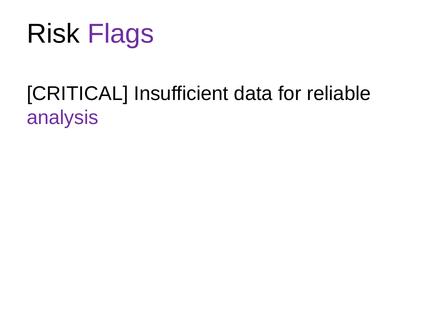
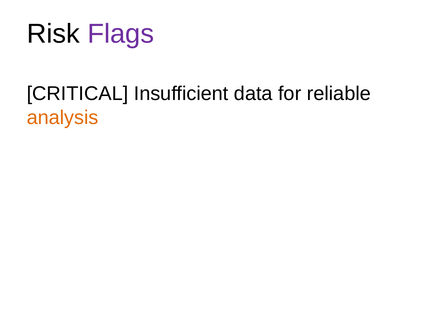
analysis colour: purple -> orange (63, 118)
